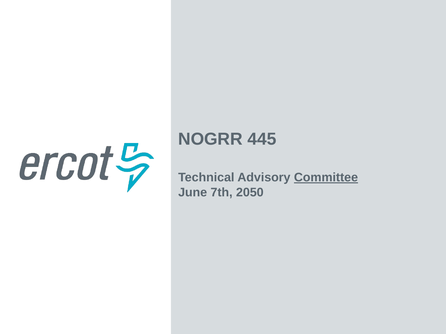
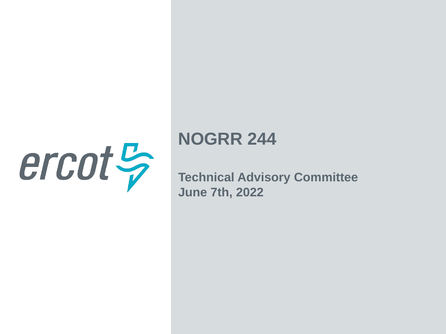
445: 445 -> 244 (262, 139)
Committee underline: present -> none (326, 178)
2050: 2050 -> 2022 (250, 193)
